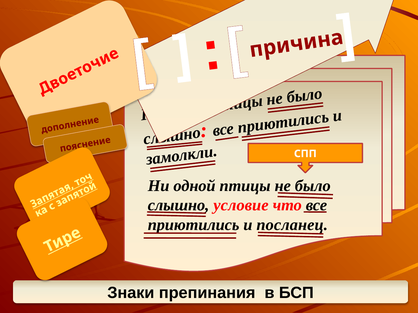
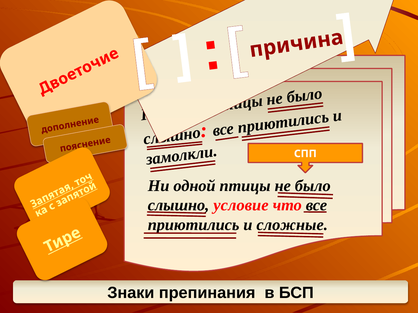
посланец: посланец -> сложные (292, 225)
